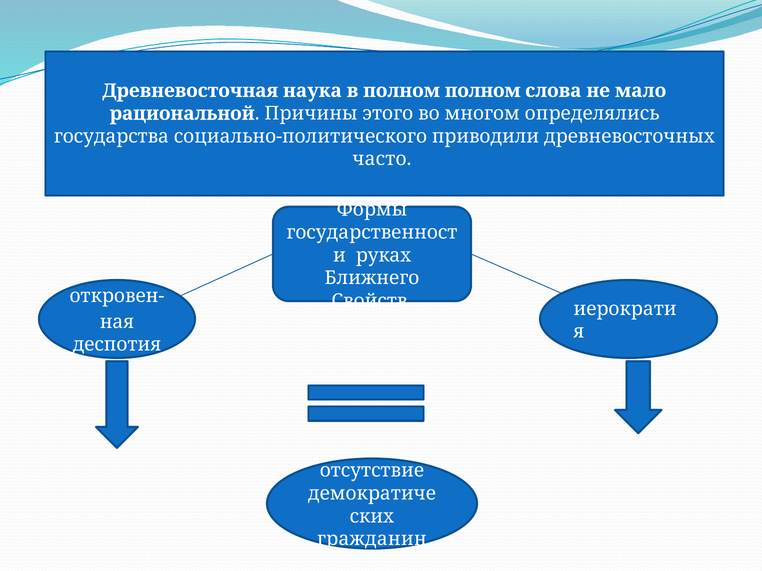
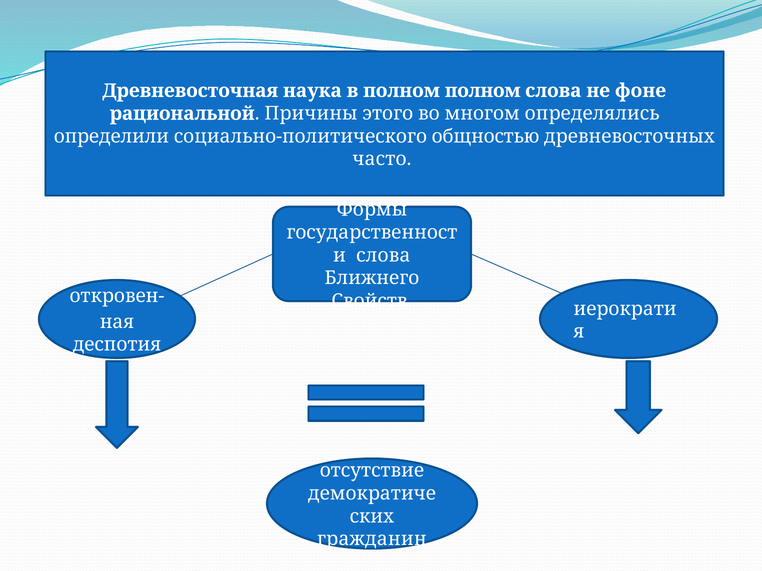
мало: мало -> фоне (641, 91)
государства: государства -> определили (111, 136)
приводили: приводили -> общностью (486, 136)
руках: руках -> слова (383, 255)
